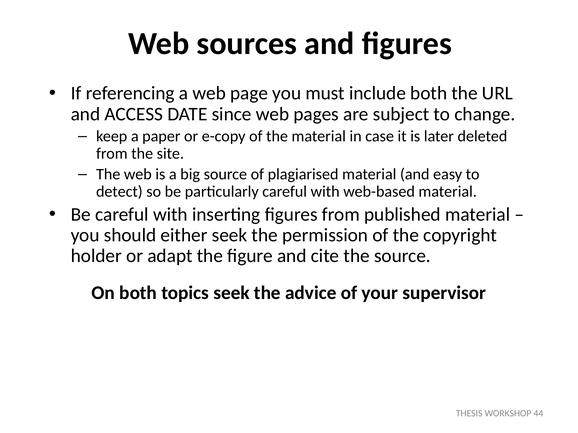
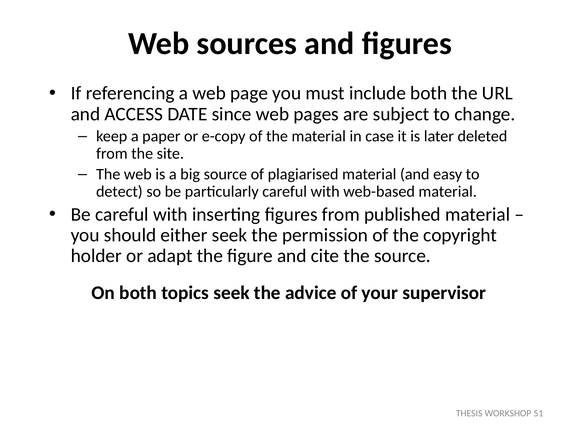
44: 44 -> 51 (538, 414)
